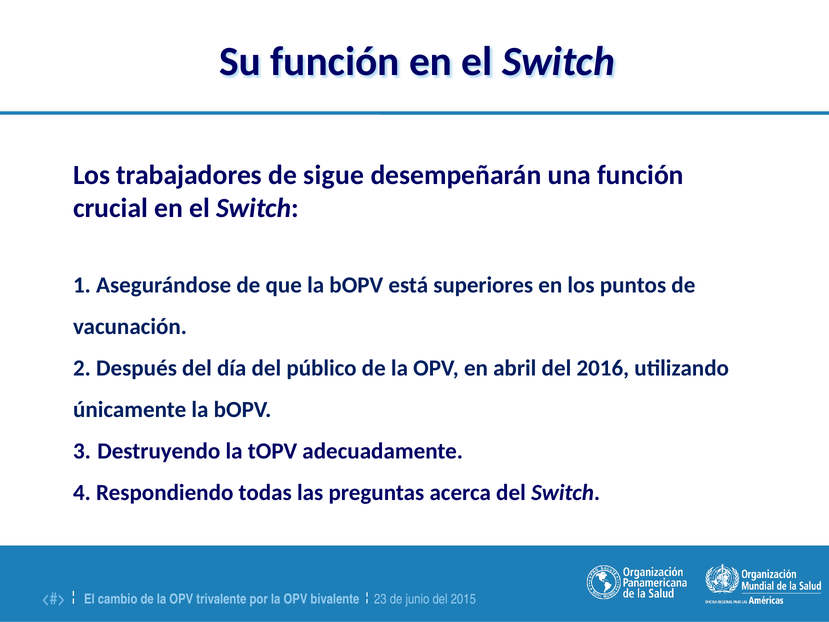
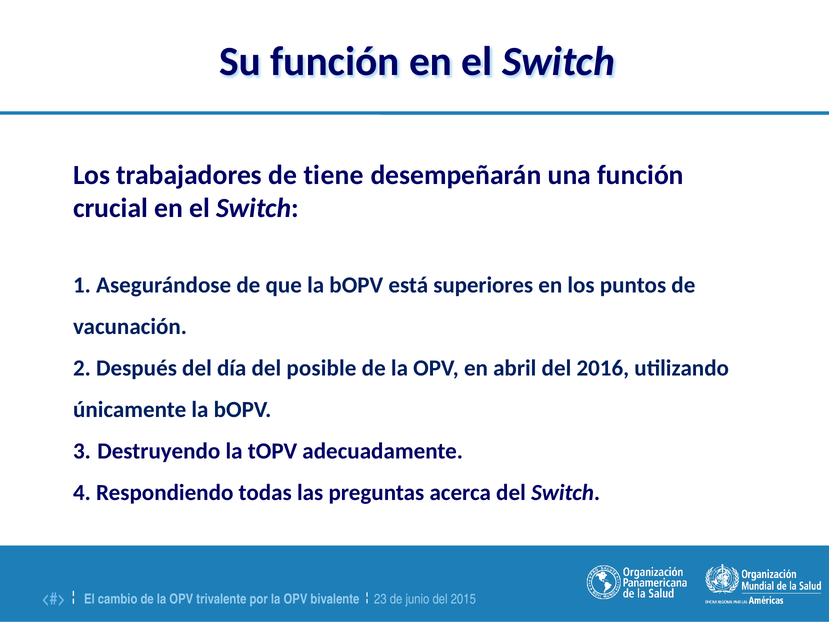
sigue: sigue -> tiene (334, 175)
público: público -> posible (321, 368)
